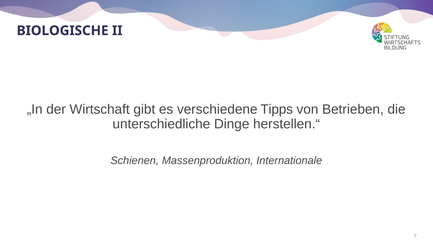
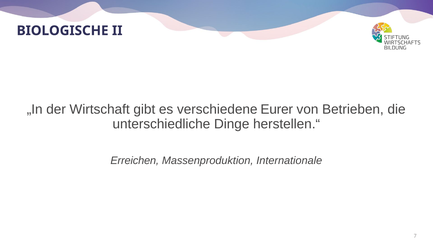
Tipps: Tipps -> Eurer (277, 110)
Schienen: Schienen -> Erreichen (135, 161)
